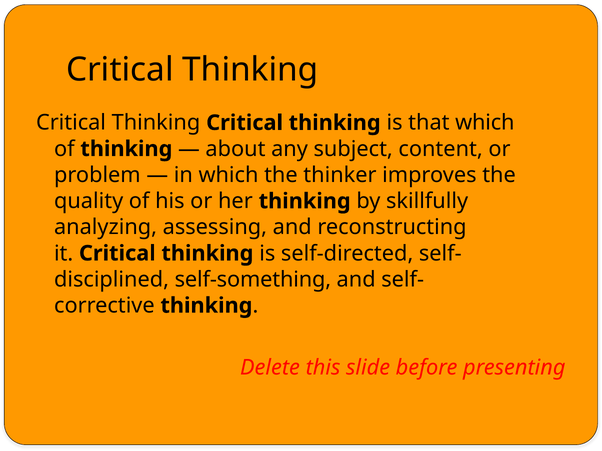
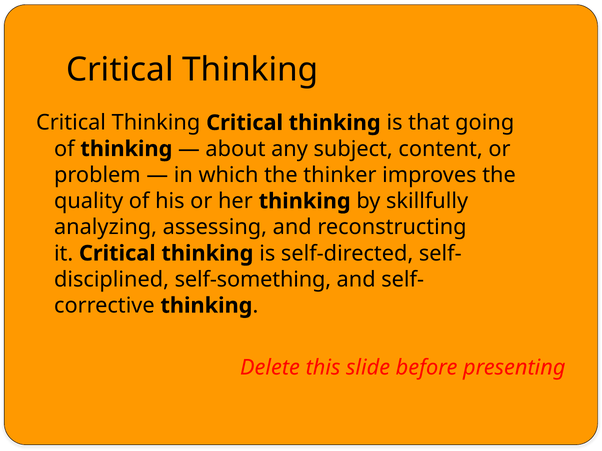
that which: which -> going (485, 123)
